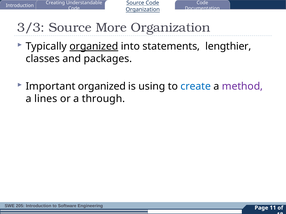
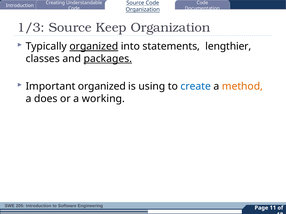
3/3: 3/3 -> 1/3 (31, 28)
More: More -> Keep (111, 28)
packages underline: none -> present (108, 59)
method colour: purple -> orange (242, 87)
lines: lines -> does (46, 99)
through: through -> working (103, 99)
